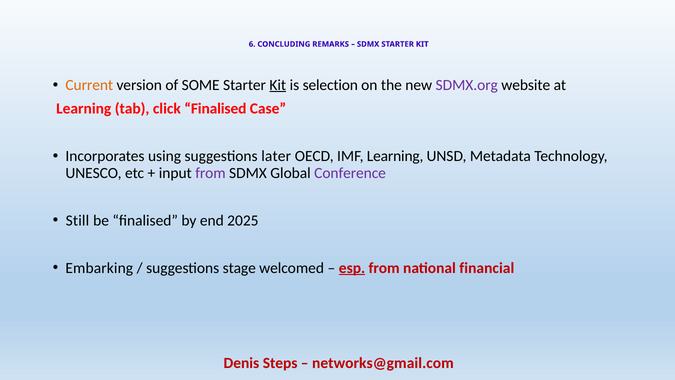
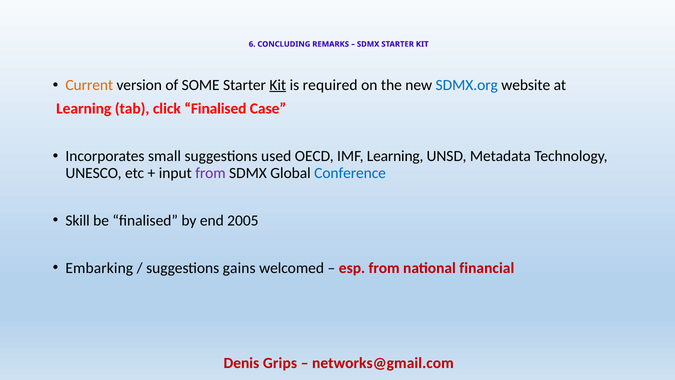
selection: selection -> required (330, 85)
SDMX.org colour: purple -> blue (467, 85)
using: using -> small (165, 156)
later: later -> used (276, 156)
Conference colour: purple -> blue (350, 173)
Still: Still -> Skill (78, 220)
2025: 2025 -> 2005 (243, 220)
stage: stage -> gains (239, 268)
esp underline: present -> none (352, 268)
Steps: Steps -> Grips (280, 363)
